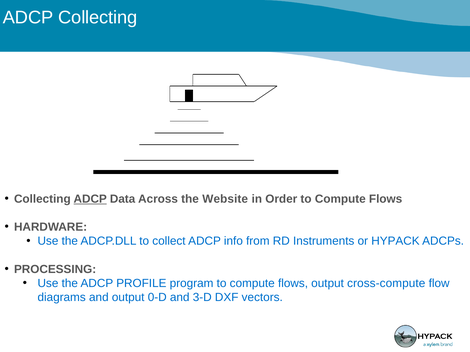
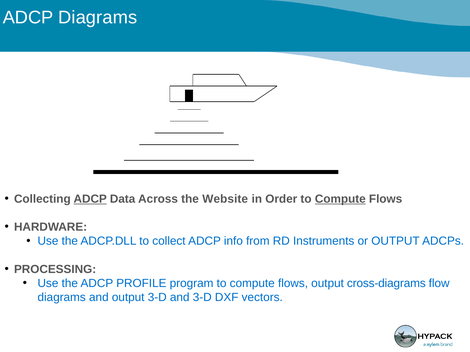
ADCP Collecting: Collecting -> Diagrams (98, 17)
Compute underline: none -> present (340, 199)
or HYPACK: HYPACK -> OUTPUT (395, 241)
cross-compute: cross-compute -> cross-diagrams (386, 284)
output 0-D: 0-D -> 3-D (157, 298)
